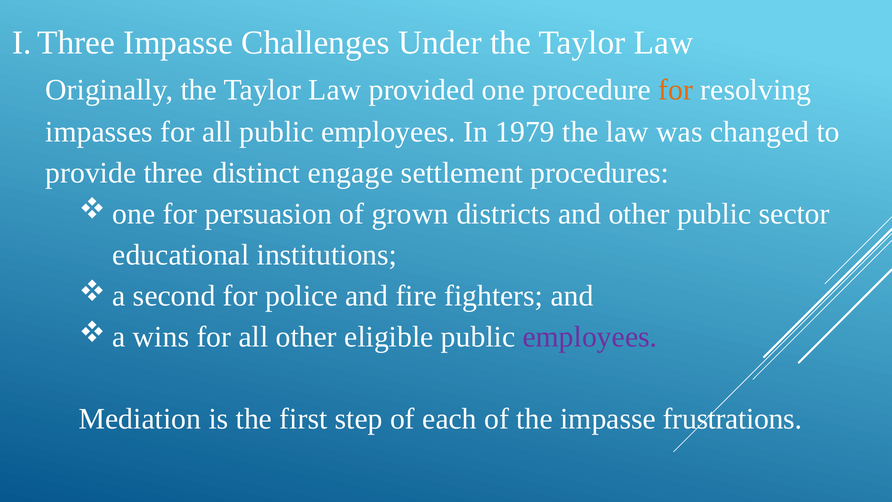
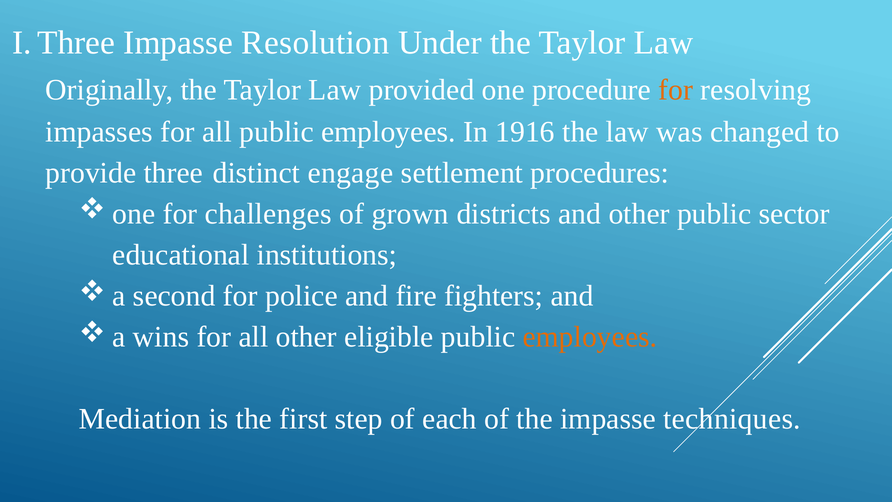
Challenges: Challenges -> Resolution (315, 43)
1979: 1979 -> 1916 (525, 132)
persuasion: persuasion -> challenges (268, 214)
employees colour: purple -> orange (590, 337)
frustrations: frustrations -> techniques (732, 419)
